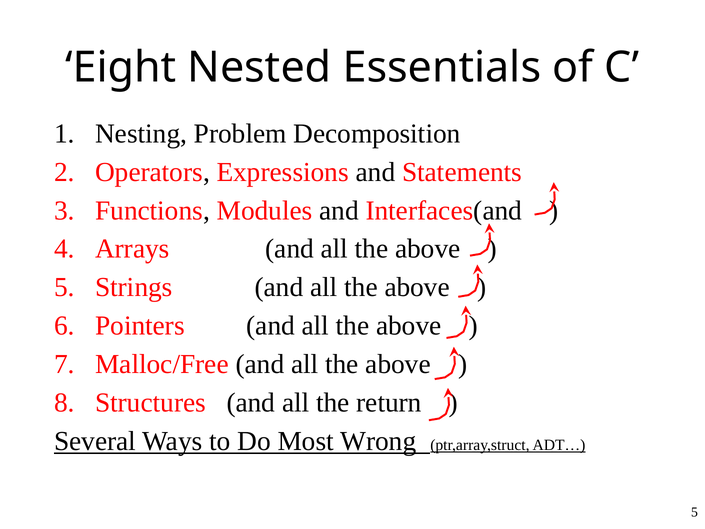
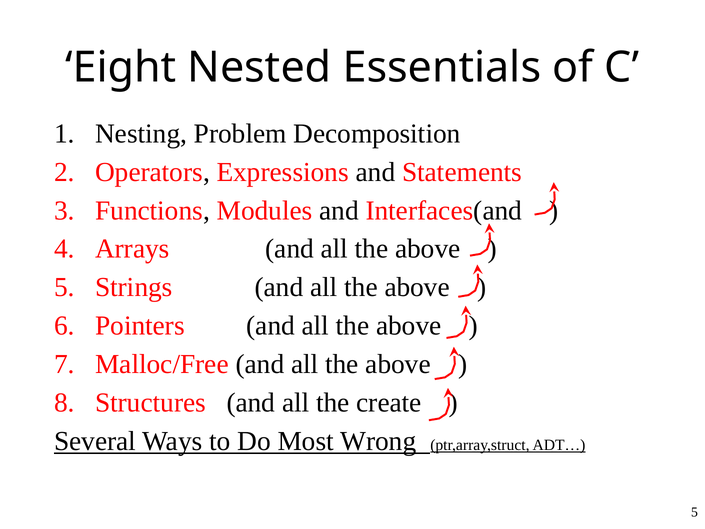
return: return -> create (389, 402)
